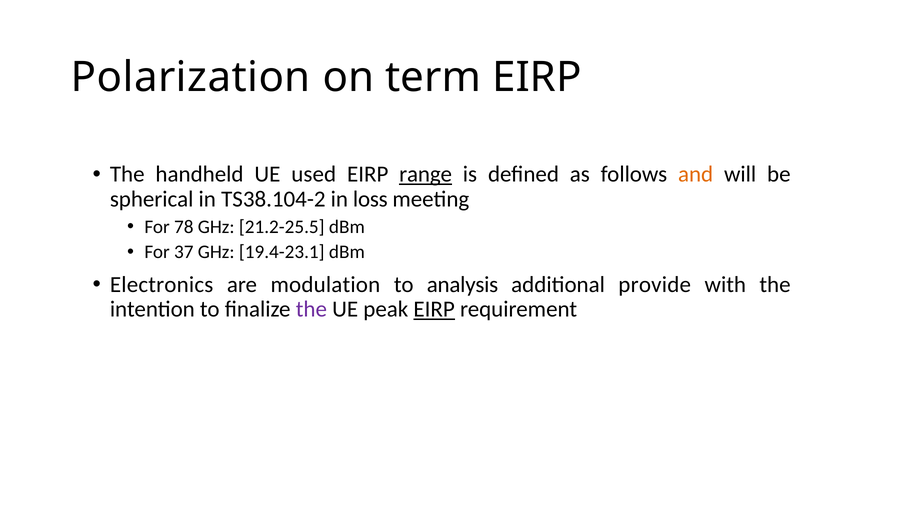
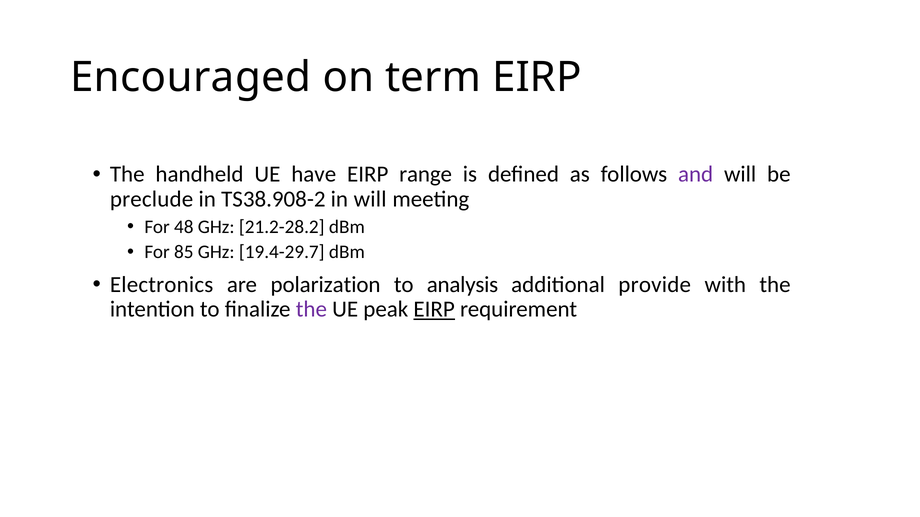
Polarization: Polarization -> Encouraged (191, 77)
used: used -> have (314, 175)
range underline: present -> none (426, 175)
and colour: orange -> purple (696, 175)
spherical: spherical -> preclude (152, 199)
TS38.104-2: TS38.104-2 -> TS38.908-2 (273, 199)
in loss: loss -> will (370, 199)
78: 78 -> 48 (184, 227)
21.2-25.5: 21.2-25.5 -> 21.2-28.2 (282, 227)
37: 37 -> 85 (184, 252)
19.4-23.1: 19.4-23.1 -> 19.4-29.7 (282, 252)
modulation: modulation -> polarization (326, 285)
